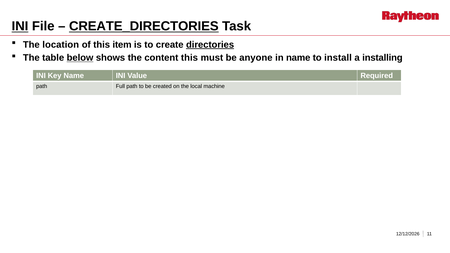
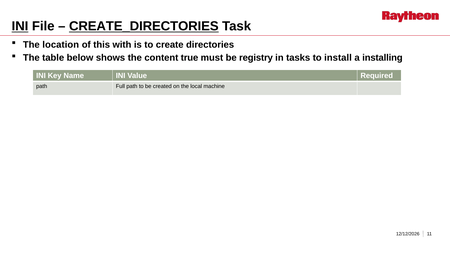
item: item -> with (122, 45)
directories underline: present -> none (210, 45)
below underline: present -> none (80, 58)
content this: this -> true (190, 58)
anyone: anyone -> registry (256, 58)
in name: name -> tasks (298, 58)
